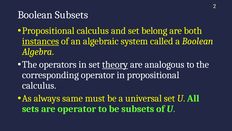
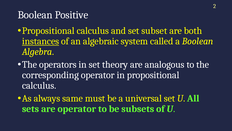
Boolean Subsets: Subsets -> Positive (72, 15)
belong: belong -> subset (154, 31)
theory underline: present -> none (115, 64)
